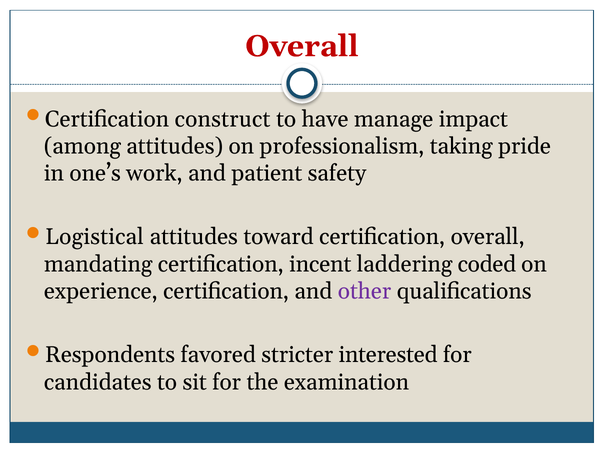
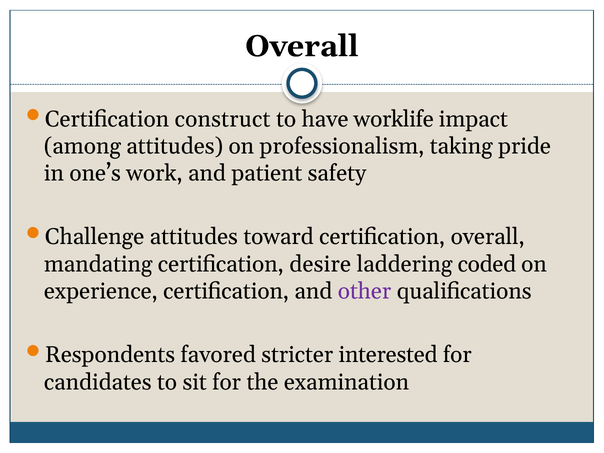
Overall colour: red -> black (302, 46)
manage: manage -> worklife (394, 119)
Logistical: Logistical -> Challenge (95, 237)
incent: incent -> desire (320, 264)
